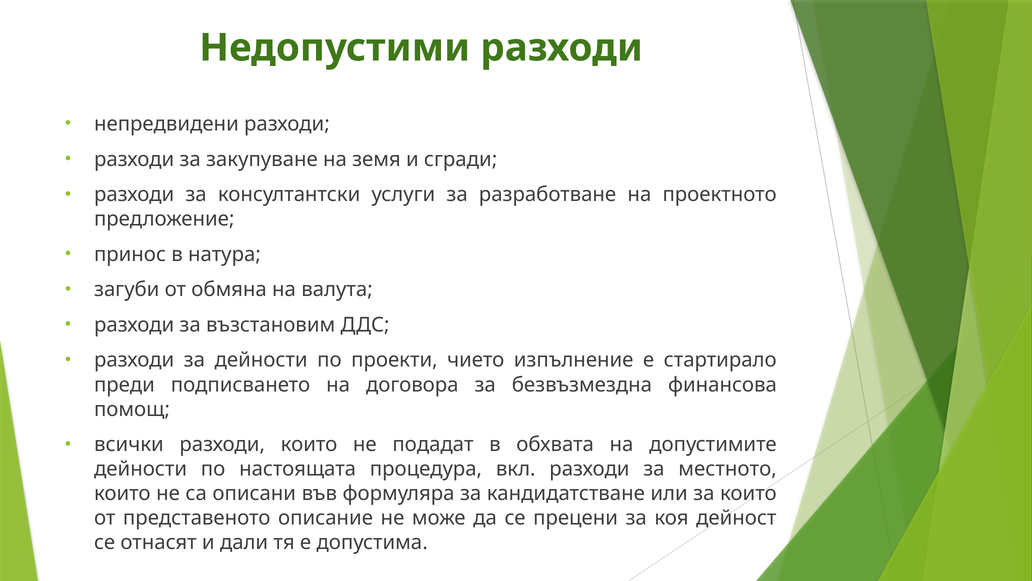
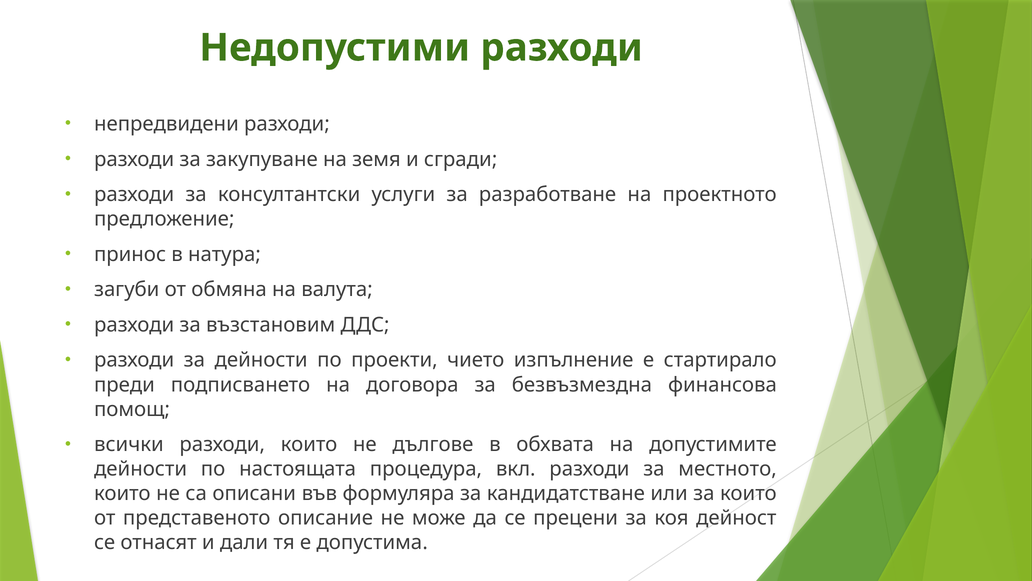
подадат: подадат -> дългове (433, 444)
